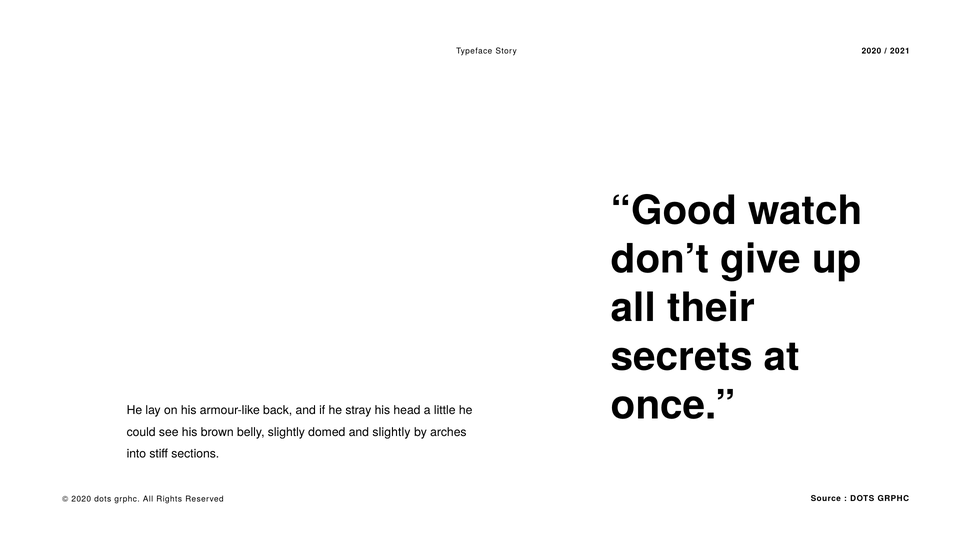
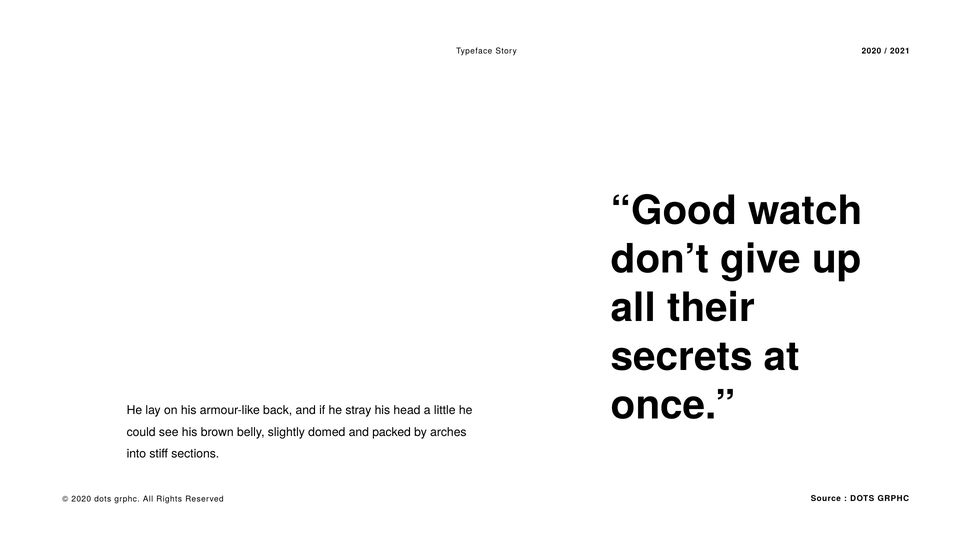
and slightly: slightly -> packed (392, 432)
